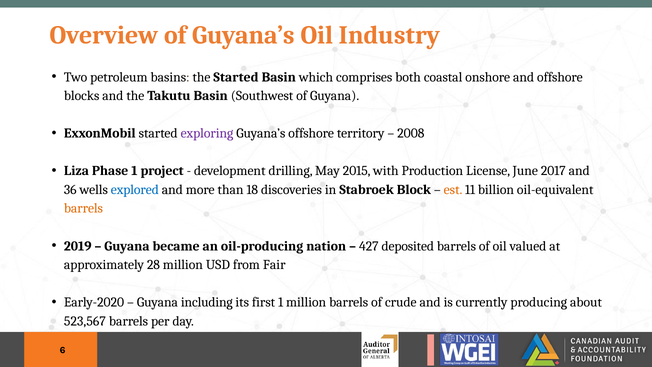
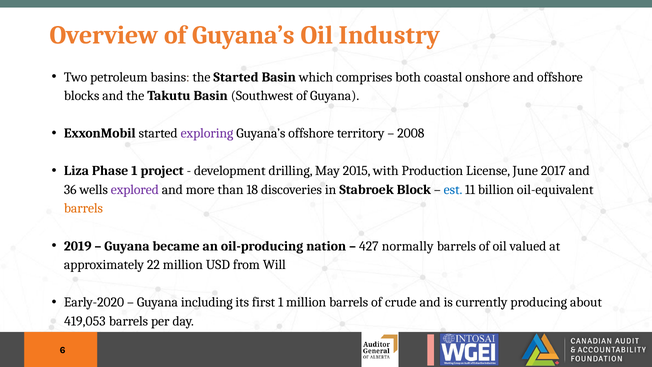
explored colour: blue -> purple (135, 190)
est colour: orange -> blue (453, 190)
deposited: deposited -> normally (408, 246)
28: 28 -> 22 (153, 265)
Fair: Fair -> Will (274, 265)
523,567: 523,567 -> 419,053 (85, 321)
